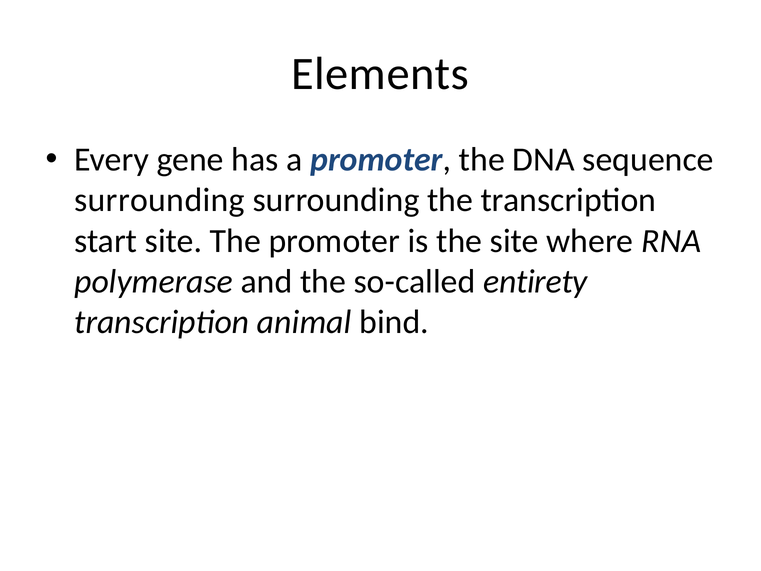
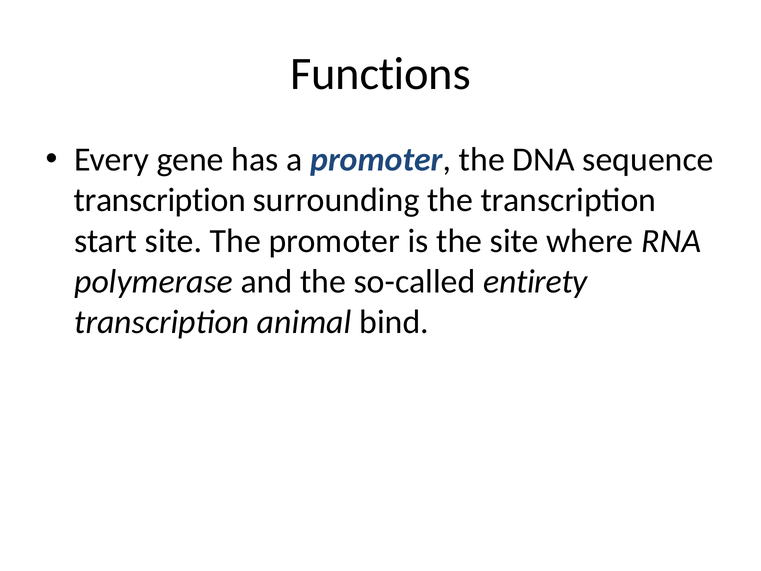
Elements: Elements -> Functions (381, 74)
surrounding: surrounding -> transcription (160, 200)
